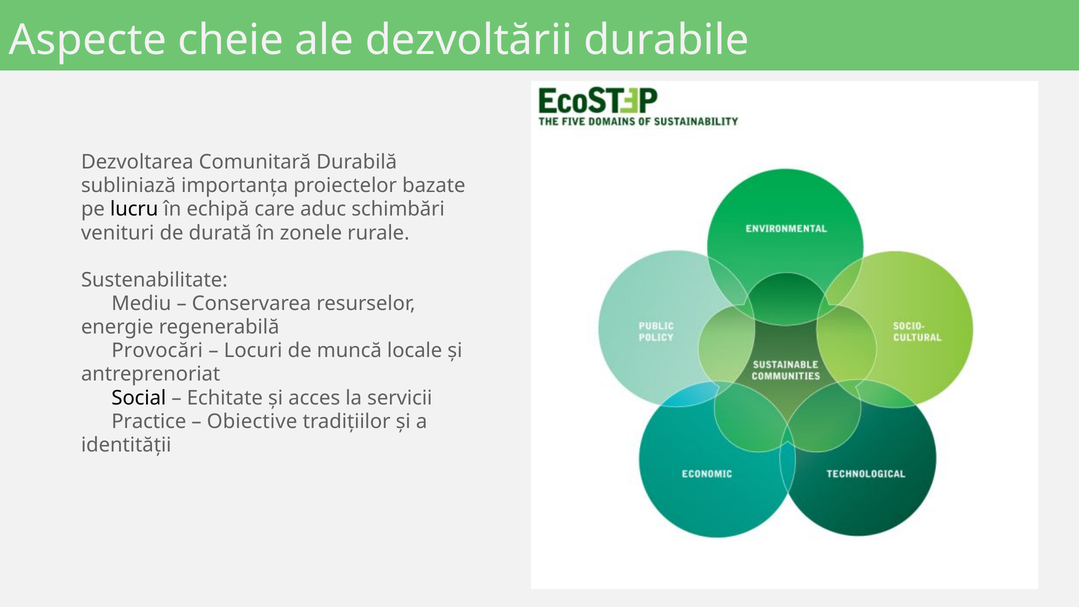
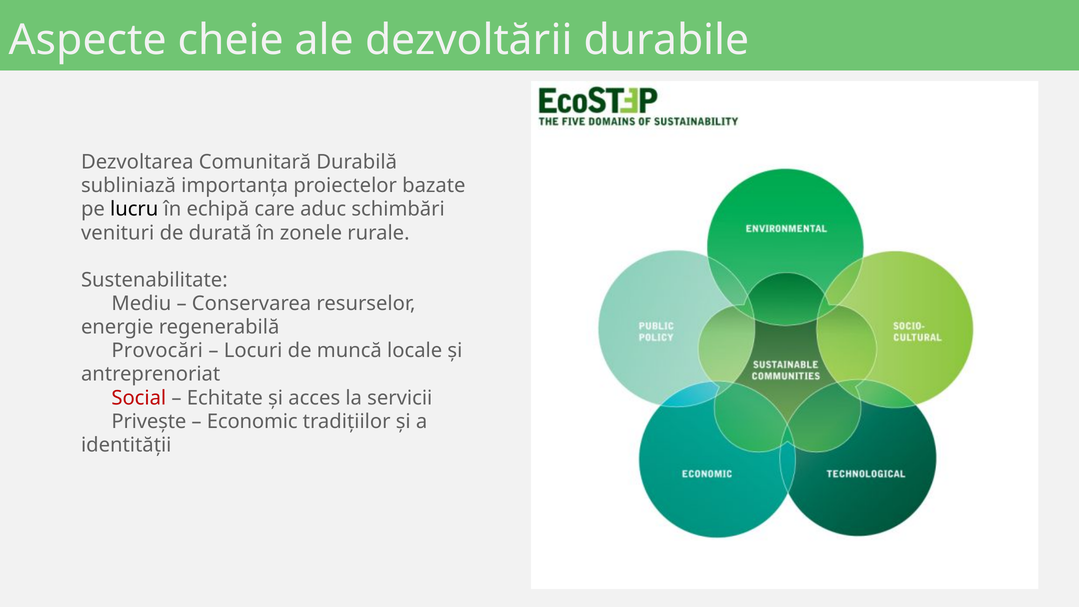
Social colour: black -> red (139, 398)
Practice: Practice -> Privește (149, 421)
Obiective: Obiective -> Economic (252, 421)
